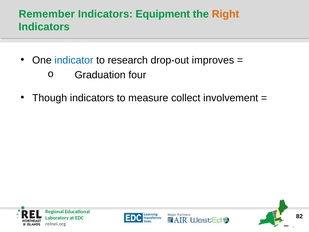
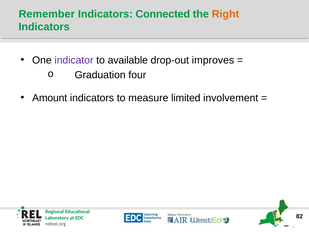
Equipment: Equipment -> Connected (163, 14)
indicator colour: blue -> purple (74, 60)
research: research -> available (128, 60)
Though: Though -> Amount (50, 98)
collect: collect -> limited (186, 98)
